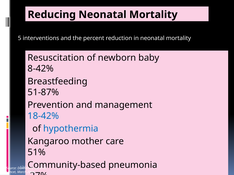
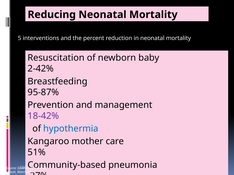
8-42%: 8-42% -> 2-42% (41, 69)
51-87%: 51-87% -> 95-87% (43, 93)
18-42% colour: blue -> purple (43, 116)
